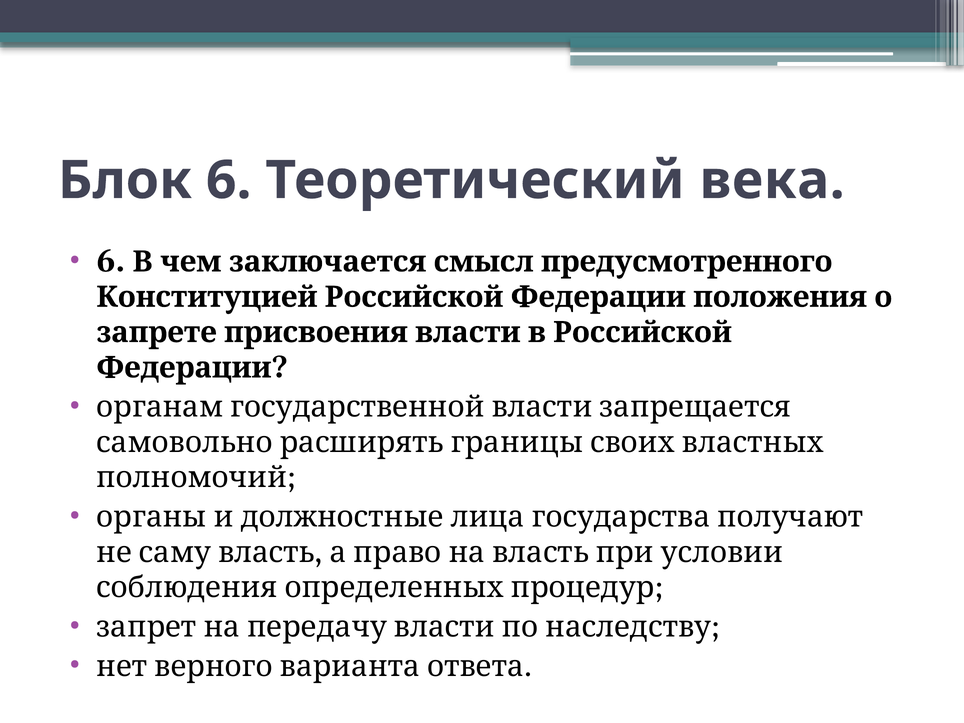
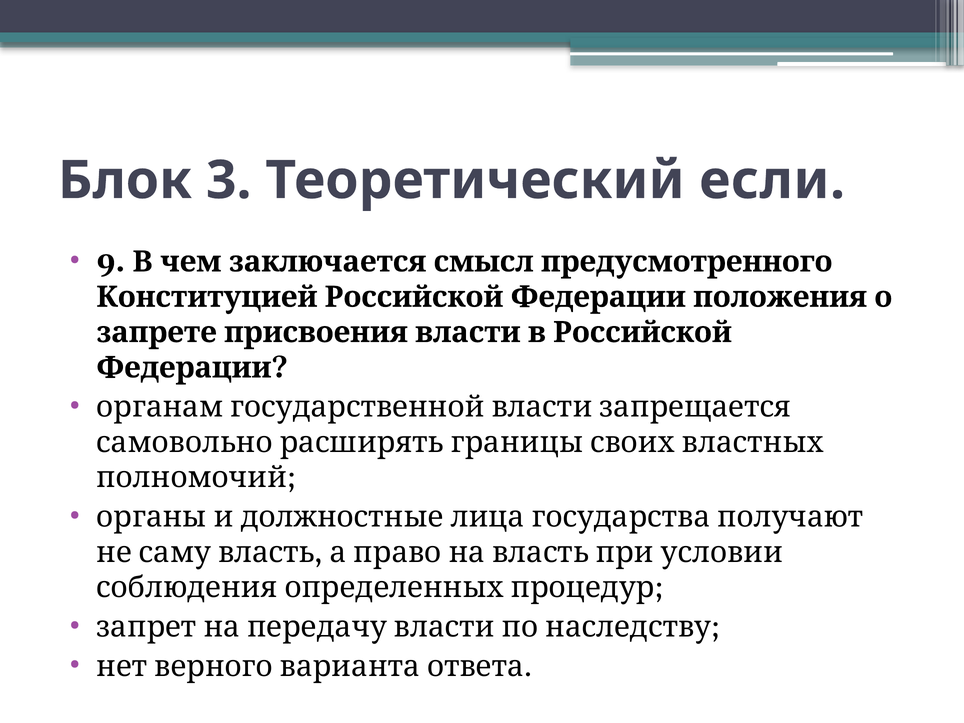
Блок 6: 6 -> 3 (229, 180)
века: века -> если (772, 180)
6: 6 -> 9 (111, 262)
